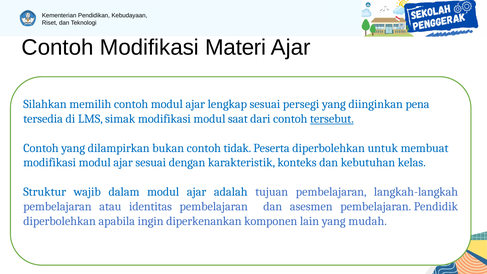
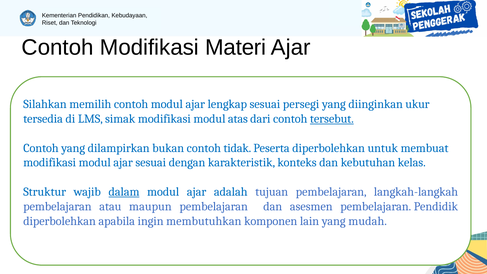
pena: pena -> ukur (417, 104)
saat: saat -> atas (238, 119)
dalam underline: none -> present (124, 192)
identitas: identitas -> maupun (150, 206)
diperkenankan: diperkenankan -> membutuhkan (204, 221)
